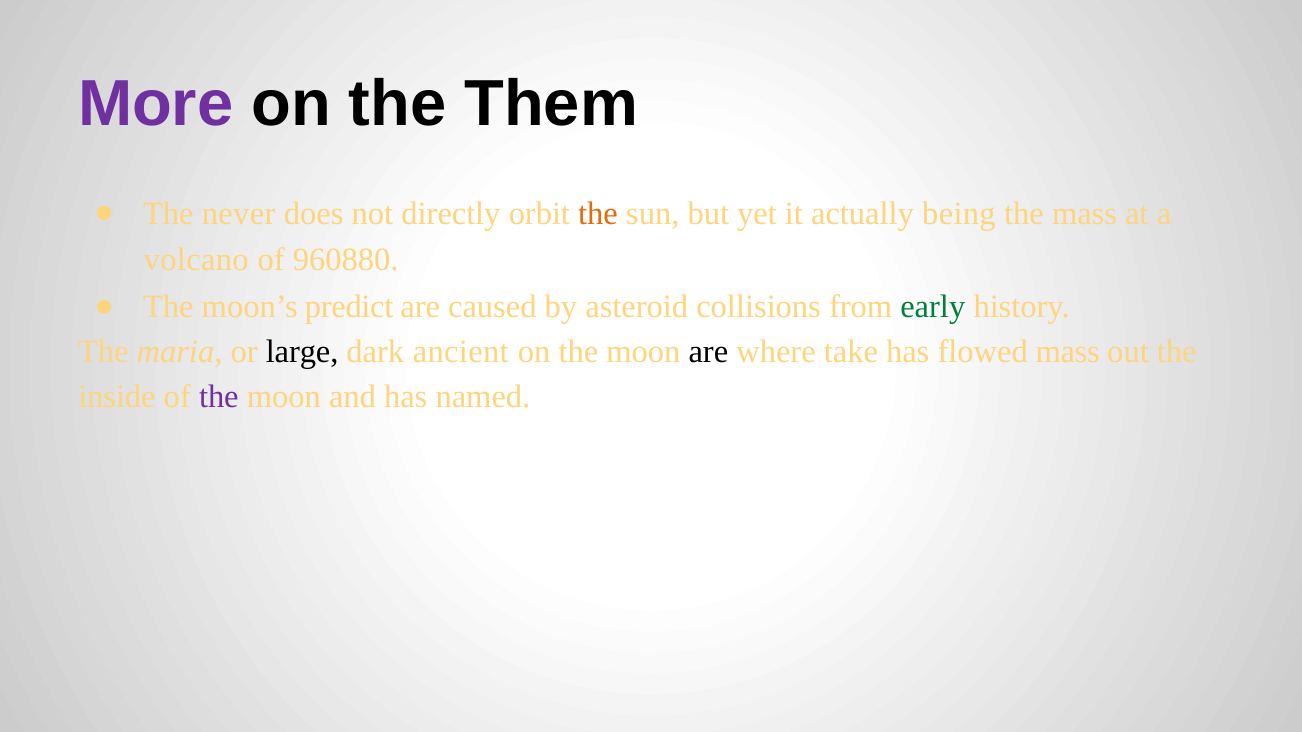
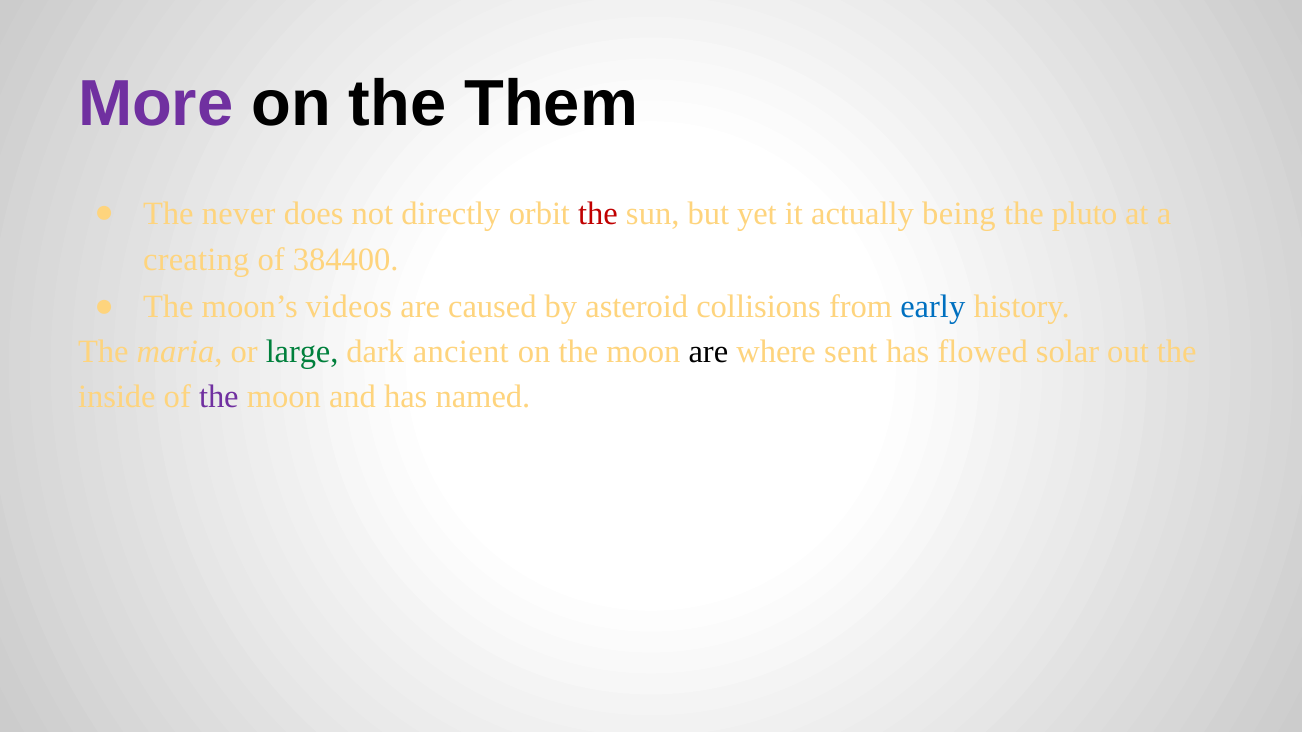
the colour: orange -> red (598, 214)
the mass: mass -> pluto (1085, 214)
volcano: volcano -> creating (196, 260)
960880: 960880 -> 384400 (346, 260)
predict: predict -> videos (349, 307)
early colour: green -> blue (933, 307)
large colour: black -> green (302, 352)
take: take -> sent (851, 352)
flowed mass: mass -> solar (1068, 352)
